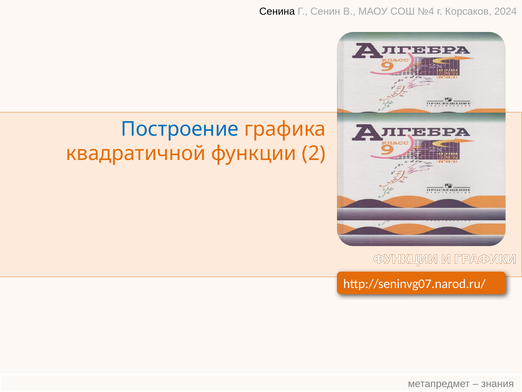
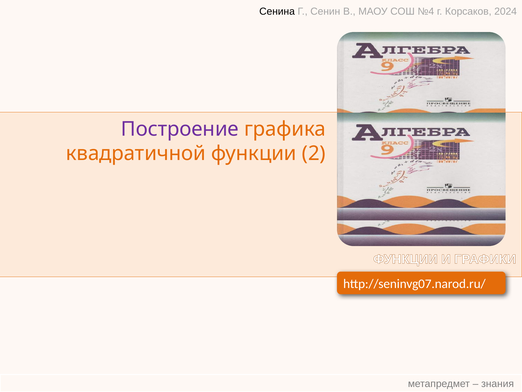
Построение colour: blue -> purple (180, 129)
